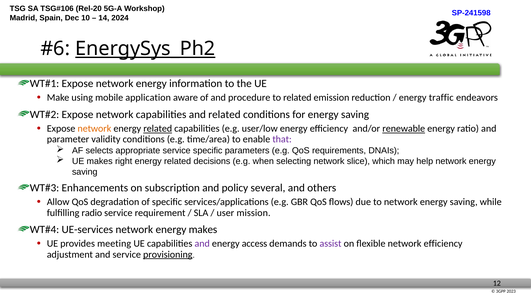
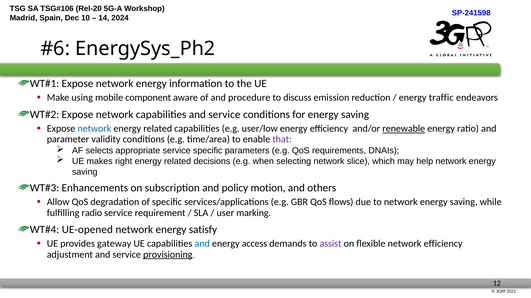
EnergySys_Ph2 underline: present -> none (145, 49)
application: application -> component (148, 98)
to related: related -> discuss (297, 98)
capabilities and related: related -> service (224, 115)
network colour: orange -> blue (94, 129)
related underline: present -> none (158, 129)
several: several -> motion (268, 188)
mission: mission -> marking (254, 213)
UE-services: UE-services -> UE-opened (87, 230)
energy makes: makes -> satisfy (203, 230)
meeting: meeting -> gateway (114, 244)
and colour: purple -> blue (202, 244)
